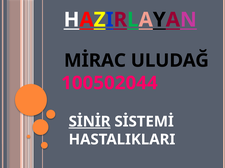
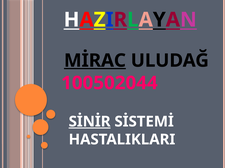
MİRAC underline: none -> present (95, 61)
